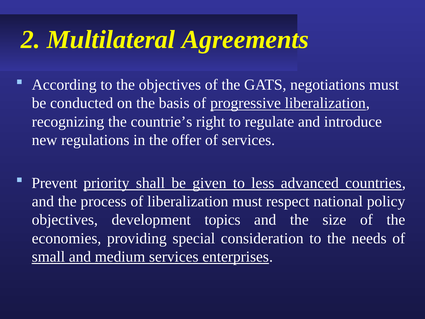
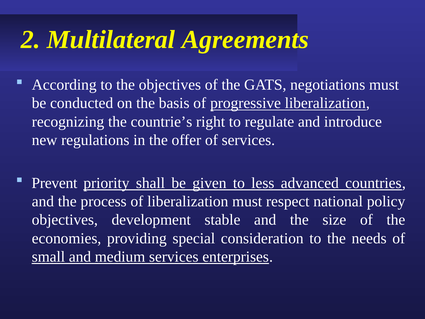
topics: topics -> stable (222, 220)
